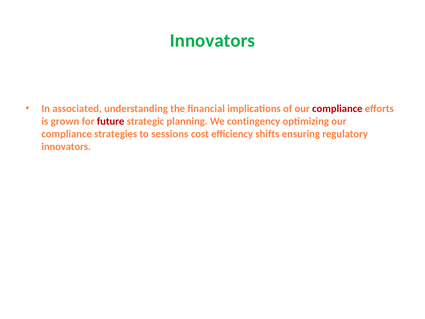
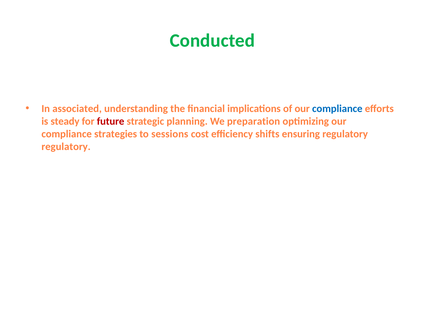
Innovators: Innovators -> Conducted (212, 41)
compliance colour: red -> blue (337, 108)
grown: grown -> steady (65, 121)
contingency: contingency -> preparation (254, 121)
innovators: innovators -> regulatory (66, 147)
